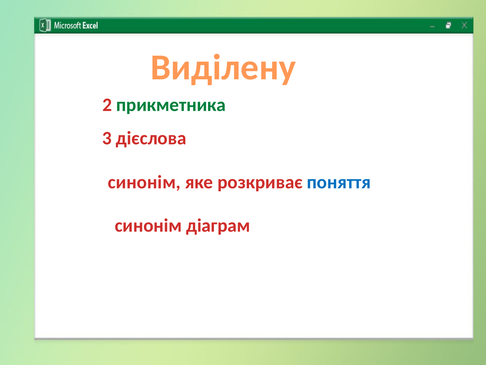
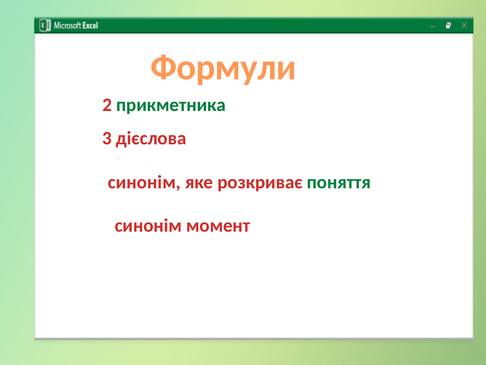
Виділену: Виділену -> Формули (223, 67)
поняття colour: blue -> green (339, 182)
діаграм: діаграм -> момент (218, 225)
